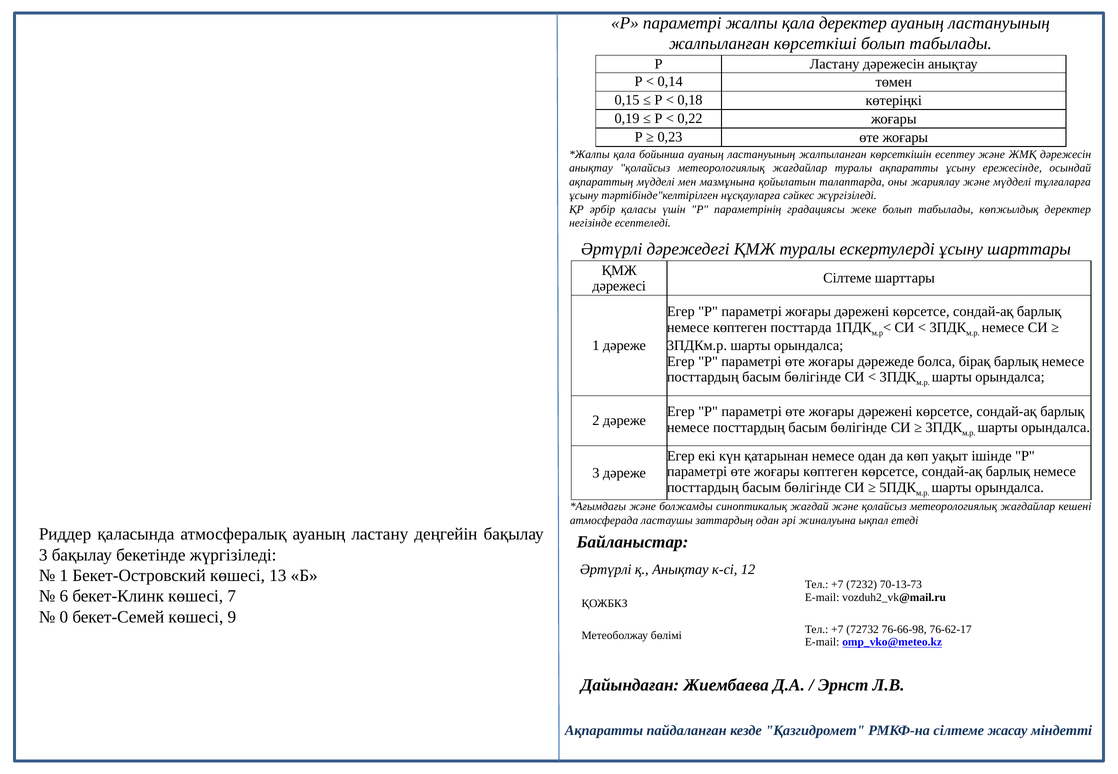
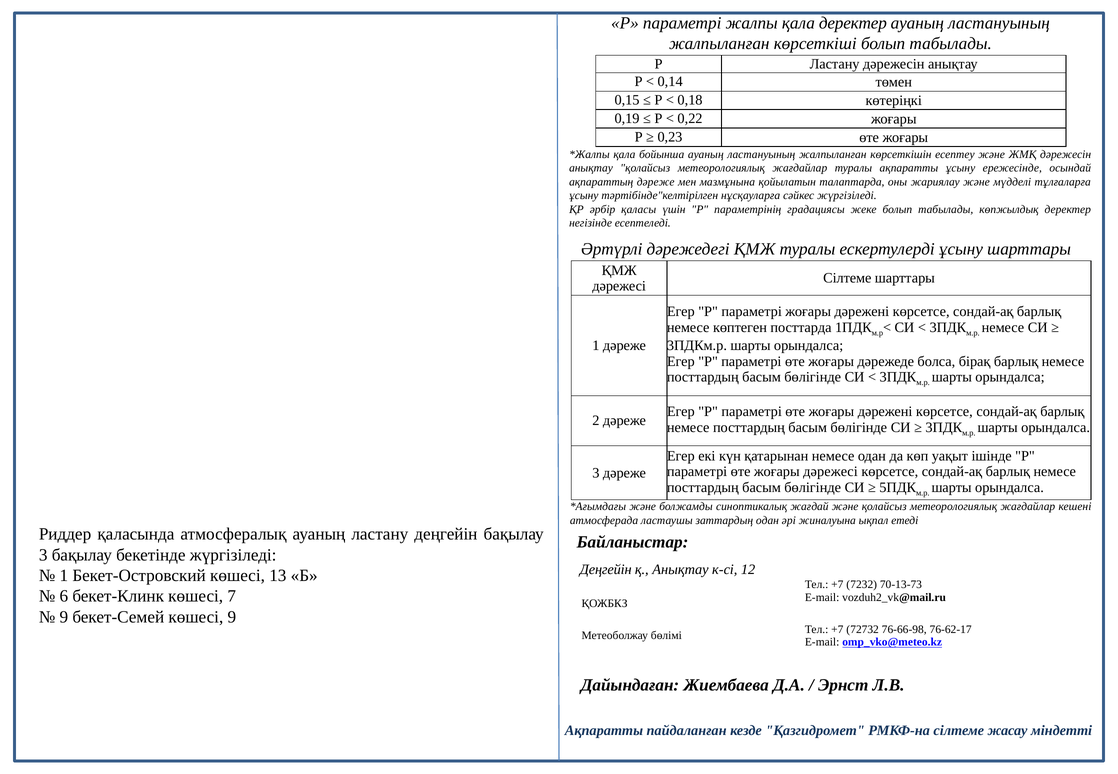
ақпараттың мүдделі: мүдделі -> дәреже (656, 182)
жоғары көптеген: көптеген -> дәрежесі (830, 472)
Әртүрлі: Әртүрлі -> Деңгейін (606, 570)
0: 0 -> 9 (64, 617)
